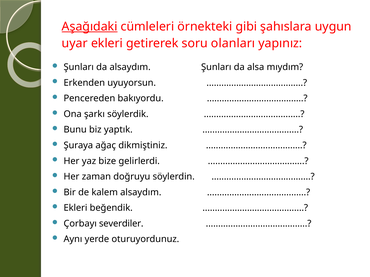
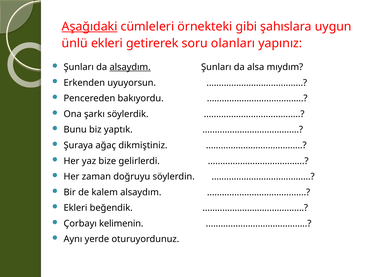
uyar: uyar -> ünlü (75, 43)
alsaydım underline: none -> present (130, 67)
severdiler: severdiler -> kelimenin (121, 224)
